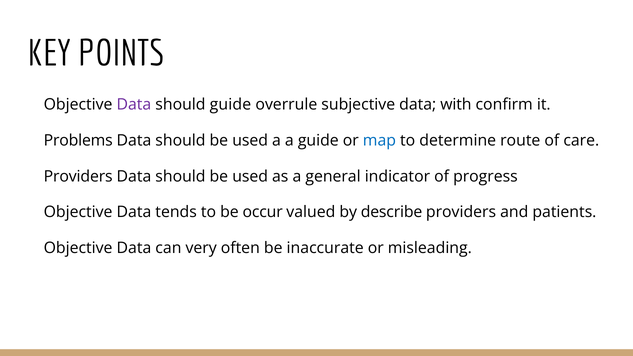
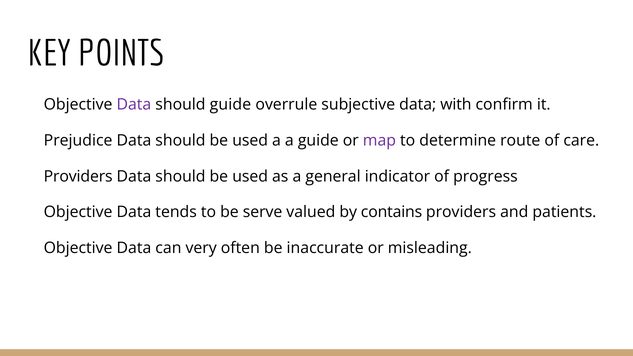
Problems: Problems -> Prejudice (78, 140)
map colour: blue -> purple (379, 140)
occur: occur -> serve (263, 212)
describe: describe -> contains (392, 212)
